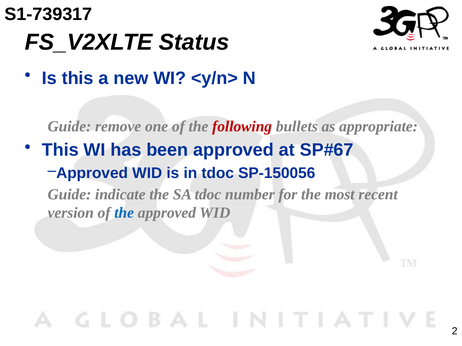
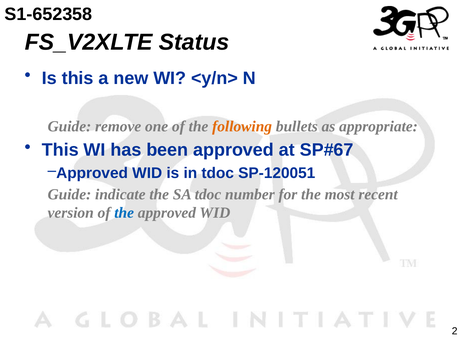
S1-739317: S1-739317 -> S1-652358 (48, 14)
following colour: red -> orange (242, 126)
SP-150056: SP-150056 -> SP-120051 (277, 173)
